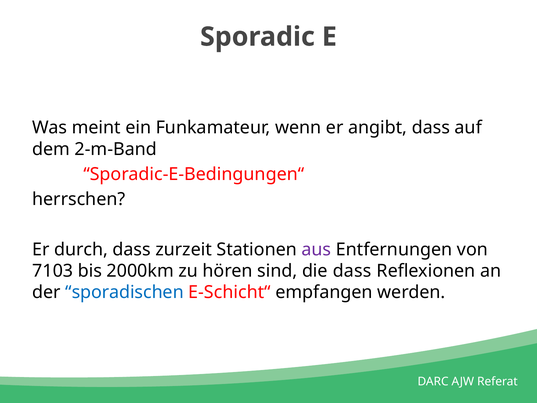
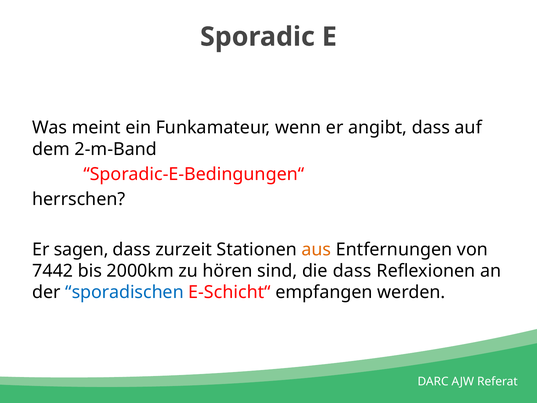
durch: durch -> sagen (81, 249)
aus colour: purple -> orange (316, 249)
7103: 7103 -> 7442 (53, 271)
